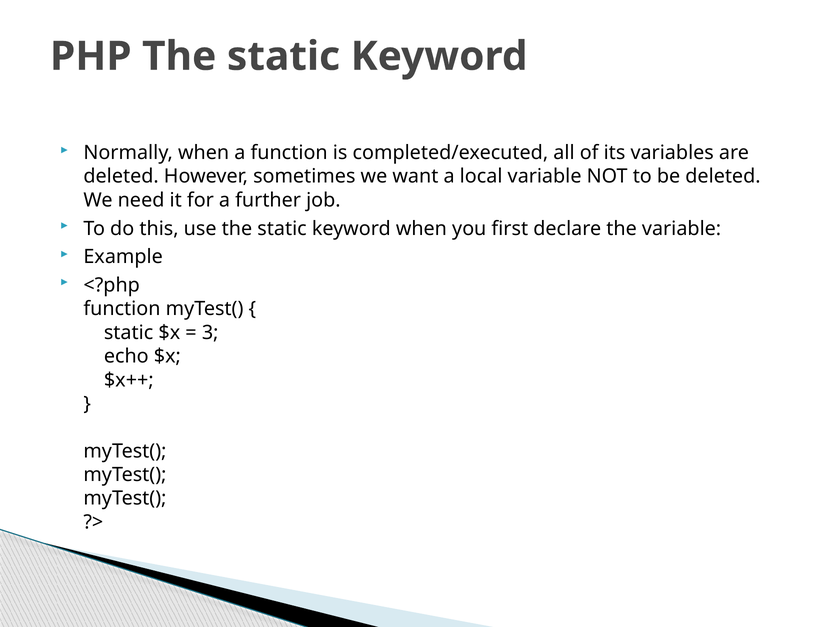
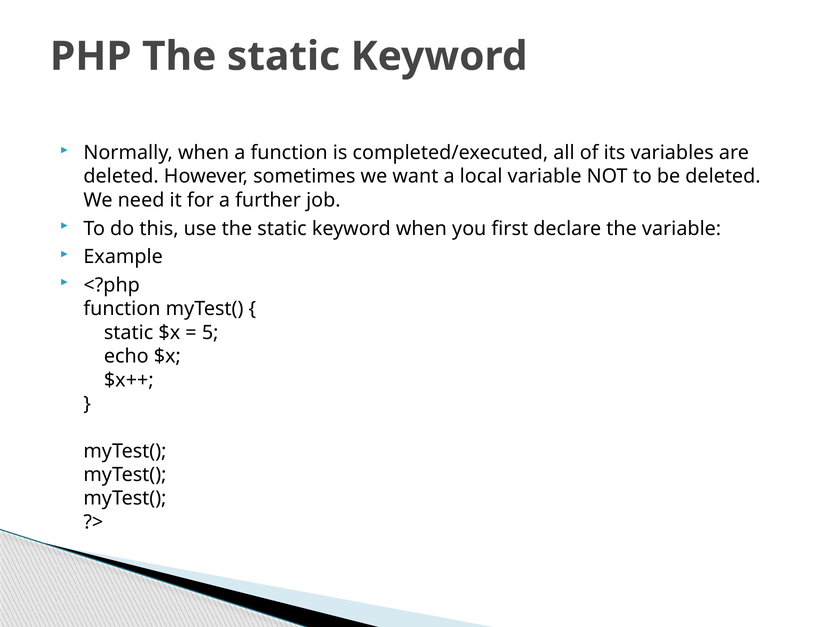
3: 3 -> 5 (210, 333)
